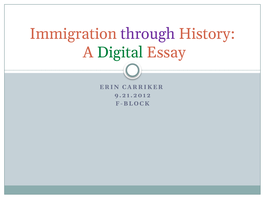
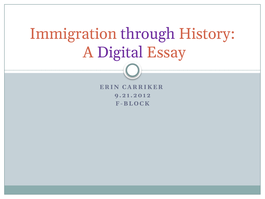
Digital colour: green -> purple (120, 52)
